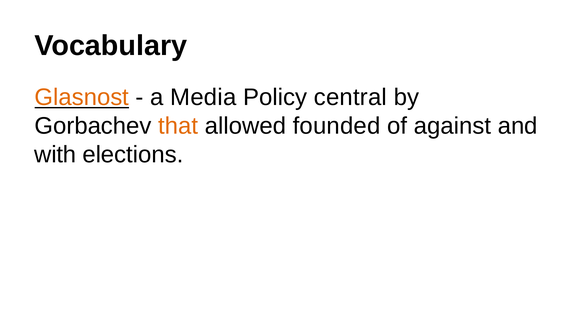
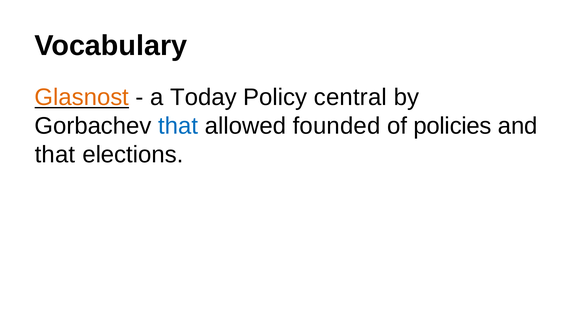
Media: Media -> Today (203, 97)
that colour: orange -> blue (178, 126)
against: against -> policies (453, 126)
with: with -> that (55, 155)
